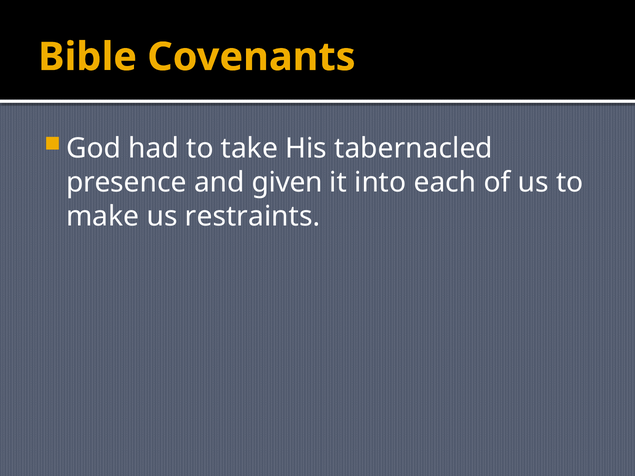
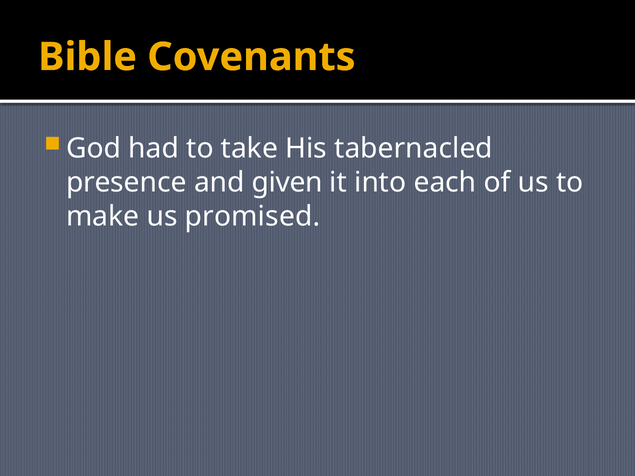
restraints: restraints -> promised (253, 216)
